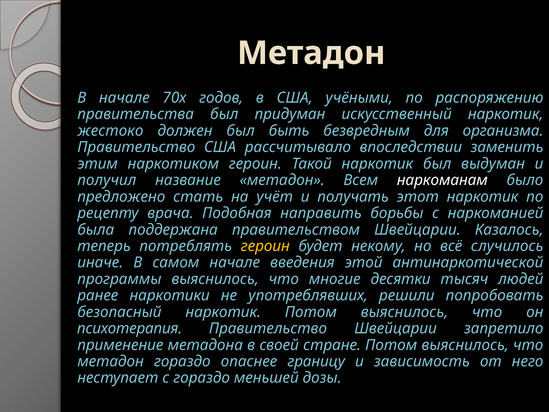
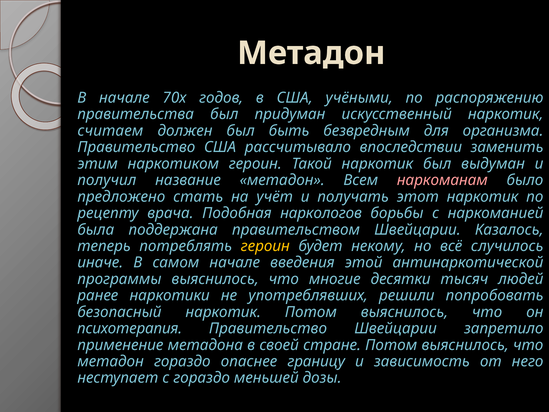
жестоко: жестоко -> считаем (110, 131)
наркоманам colour: white -> pink (442, 180)
направить: направить -> наркологов (321, 213)
